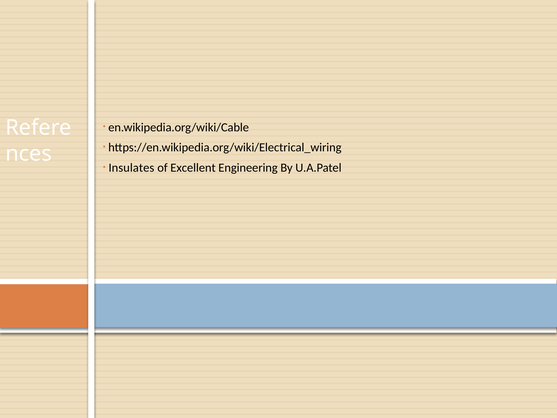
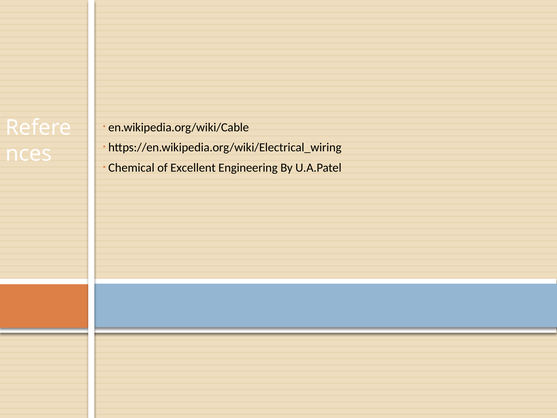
Insulates: Insulates -> Chemical (131, 168)
